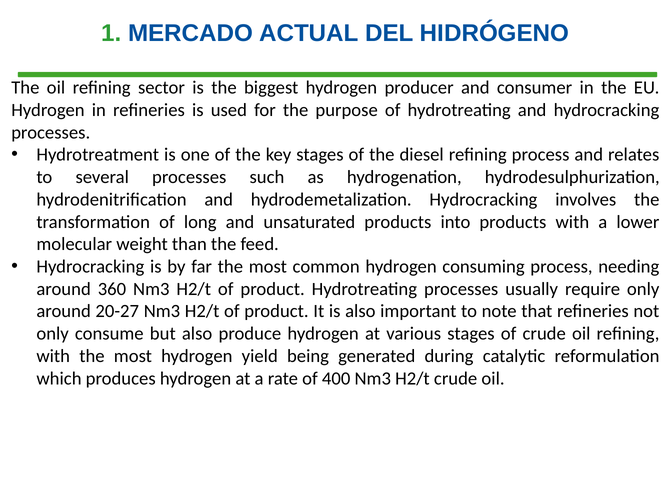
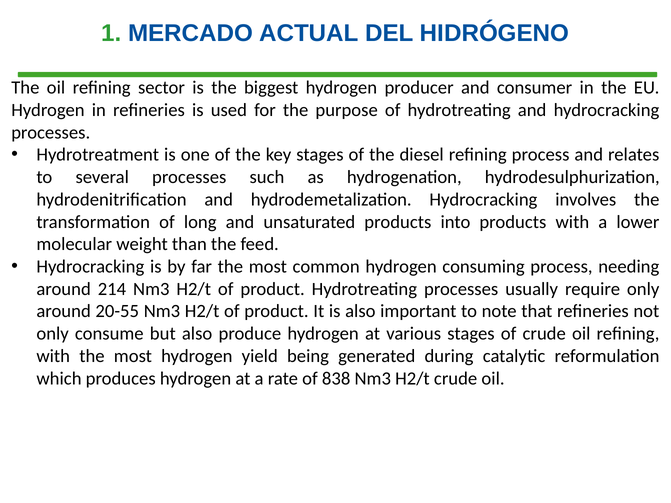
360: 360 -> 214 (112, 289)
20-27: 20-27 -> 20-55 (117, 311)
400: 400 -> 838 (336, 379)
